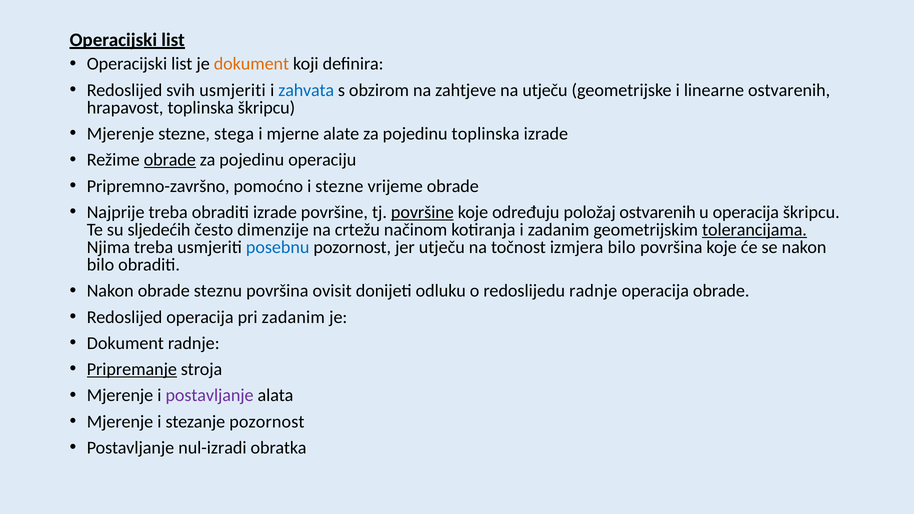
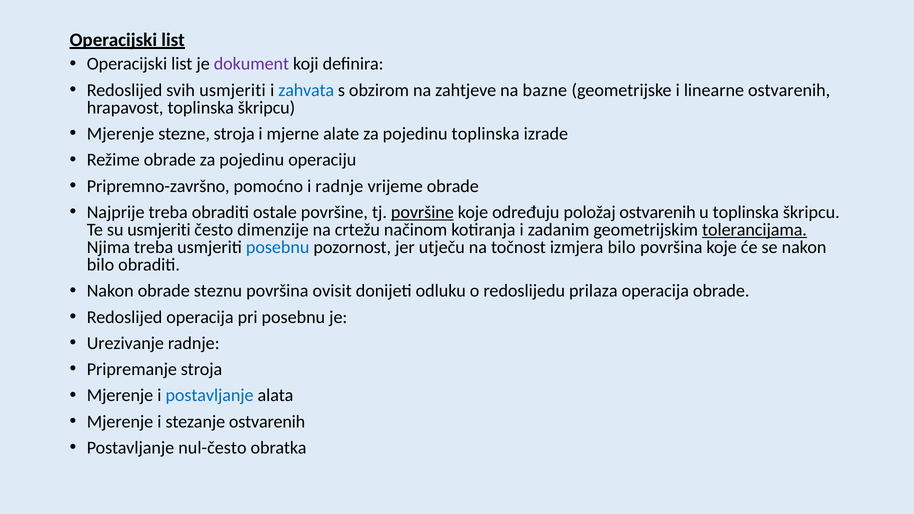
dokument colour: orange -> purple (251, 64)
na utječu: utječu -> bazne (545, 90)
stezne stega: stega -> stroja (234, 134)
obrade underline: present -> none (170, 160)
i stezne: stezne -> radnje (339, 186)
obraditi izrade: izrade -> ostale (275, 212)
u operacija: operacija -> toplinska (746, 212)
su sljedećih: sljedećih -> usmjeriti (159, 230)
redoslijedu radnje: radnje -> prilaza (593, 291)
pri zadanim: zadanim -> posebnu (293, 317)
Dokument: Dokument -> Urezivanje (125, 343)
Pripremanje underline: present -> none (132, 369)
postavljanje colour: purple -> blue (210, 396)
stezanje pozornost: pozornost -> ostvarenih (267, 422)
nul-izradi: nul-izradi -> nul-često (212, 448)
